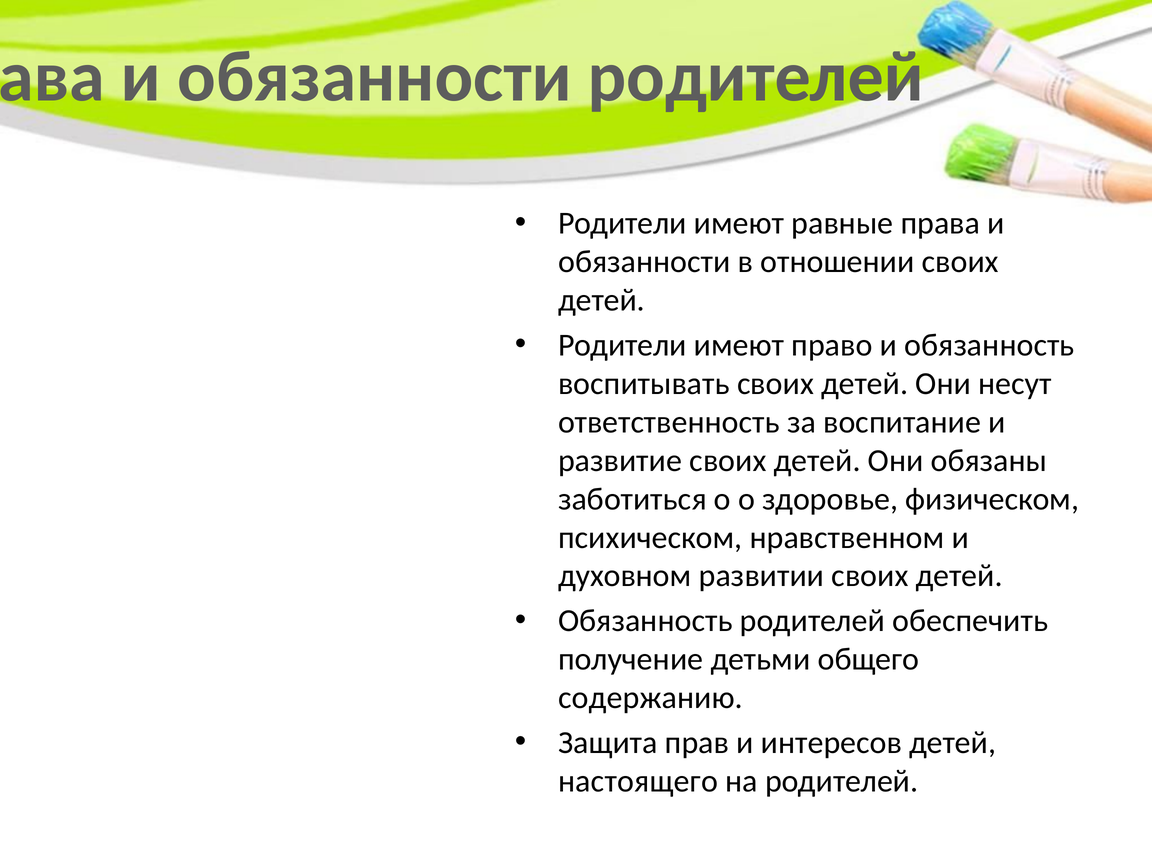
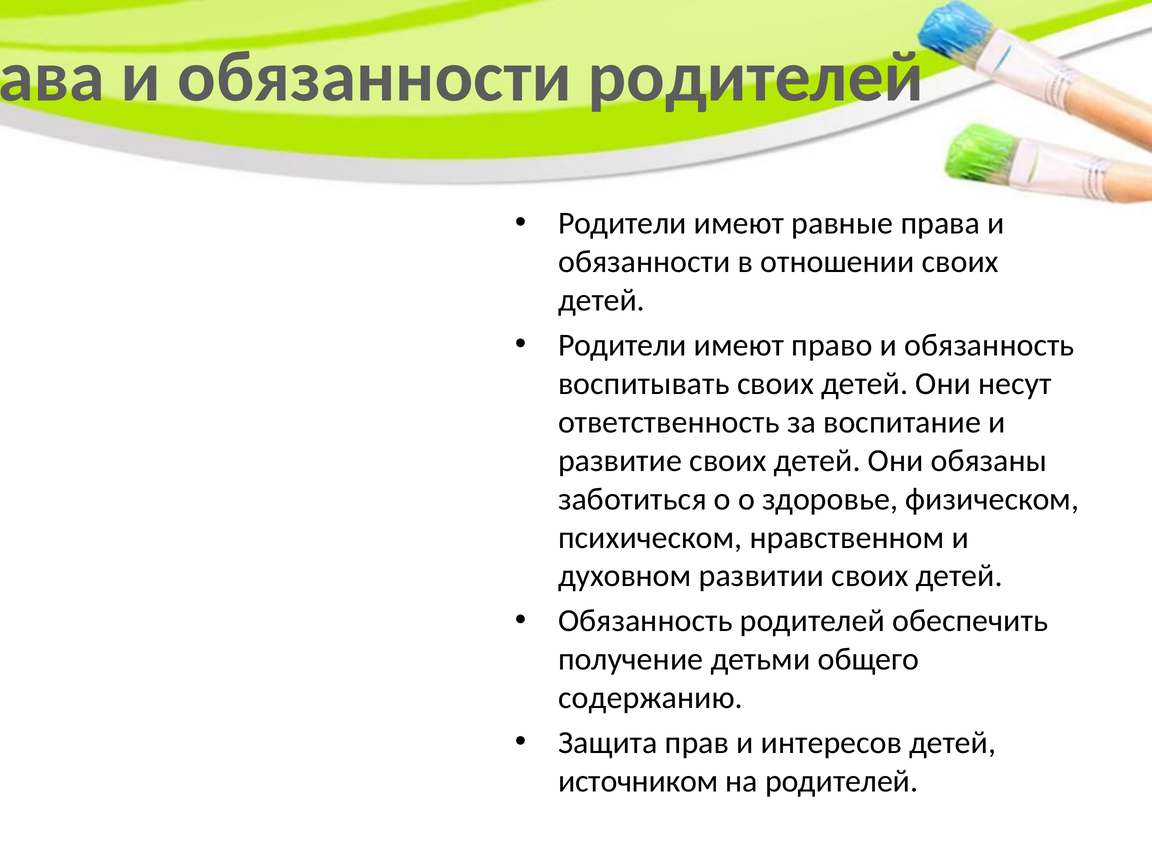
настоящего: настоящего -> источником (638, 781)
